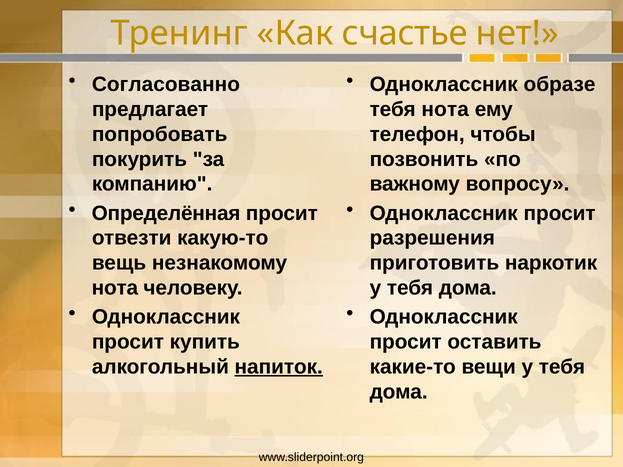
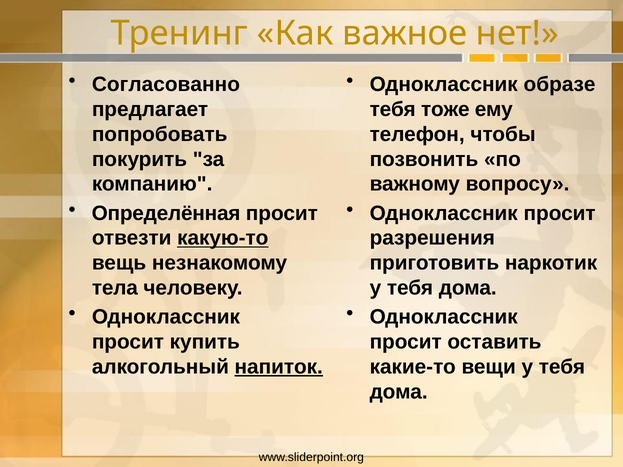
счастье: счастье -> важное (405, 34)
тебя нота: нота -> тоже (445, 109)
какую-то underline: none -> present (223, 238)
нота: нота -> тела (115, 288)
